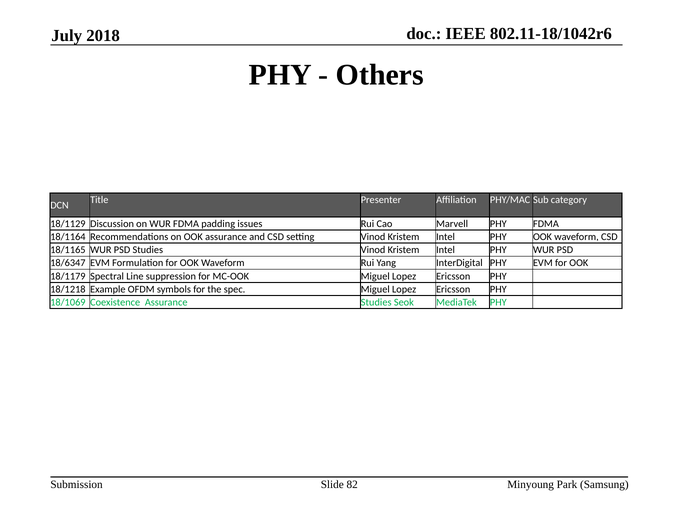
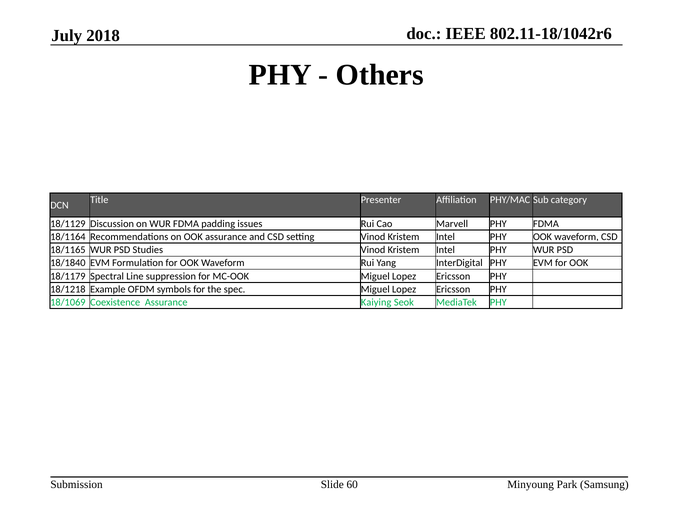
18/6347: 18/6347 -> 18/1840 (68, 263)
Assurance Studies: Studies -> Kaiying (376, 302)
82: 82 -> 60 (352, 484)
